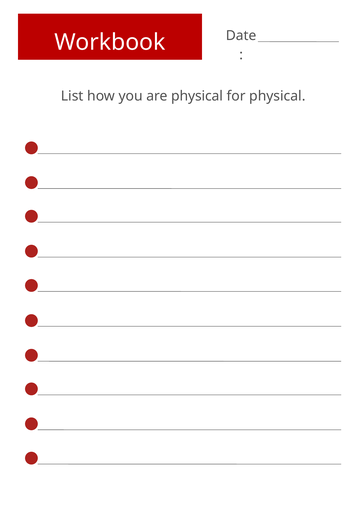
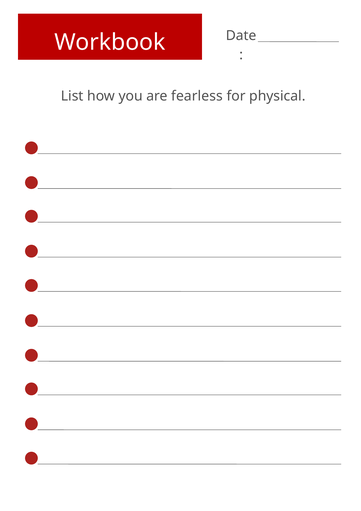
are physical: physical -> fearless (197, 96)
